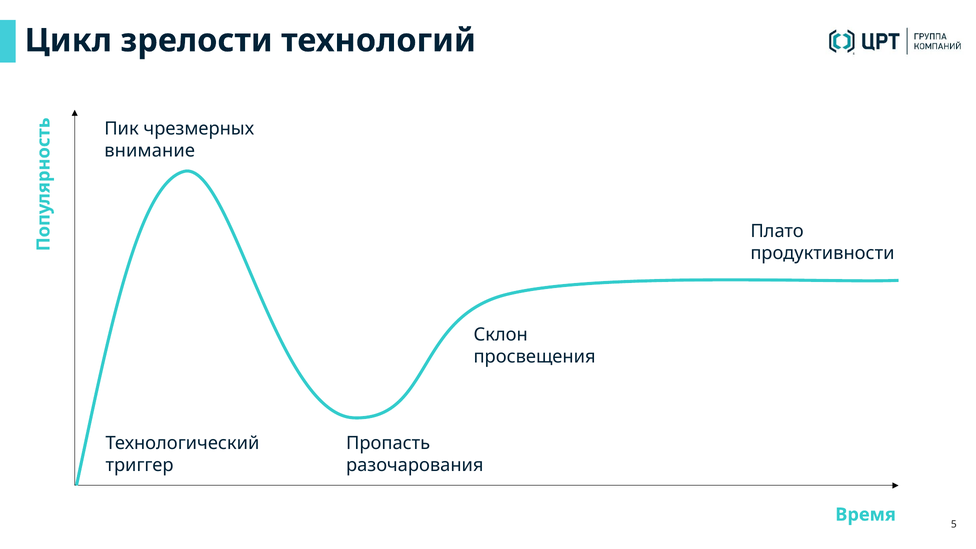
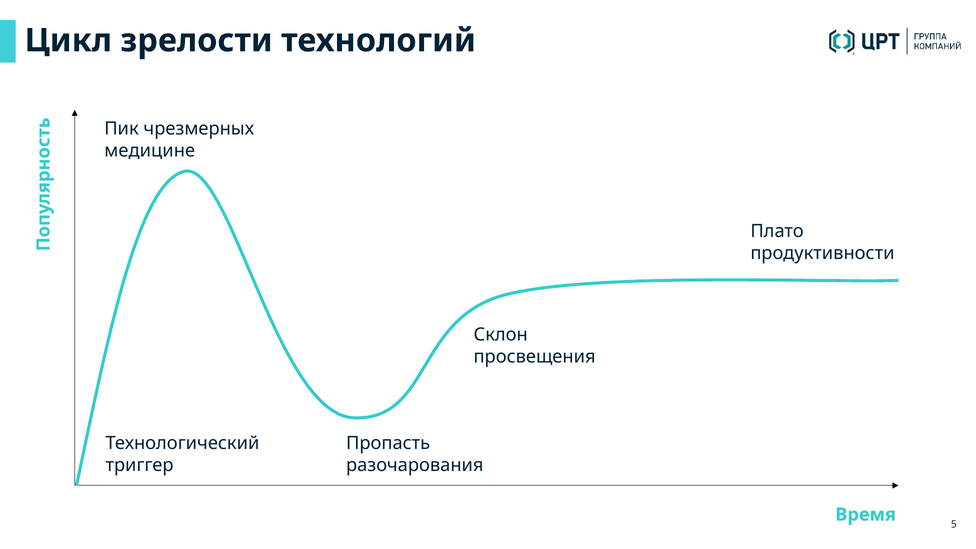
внимание: внимание -> медицине (150, 151)
